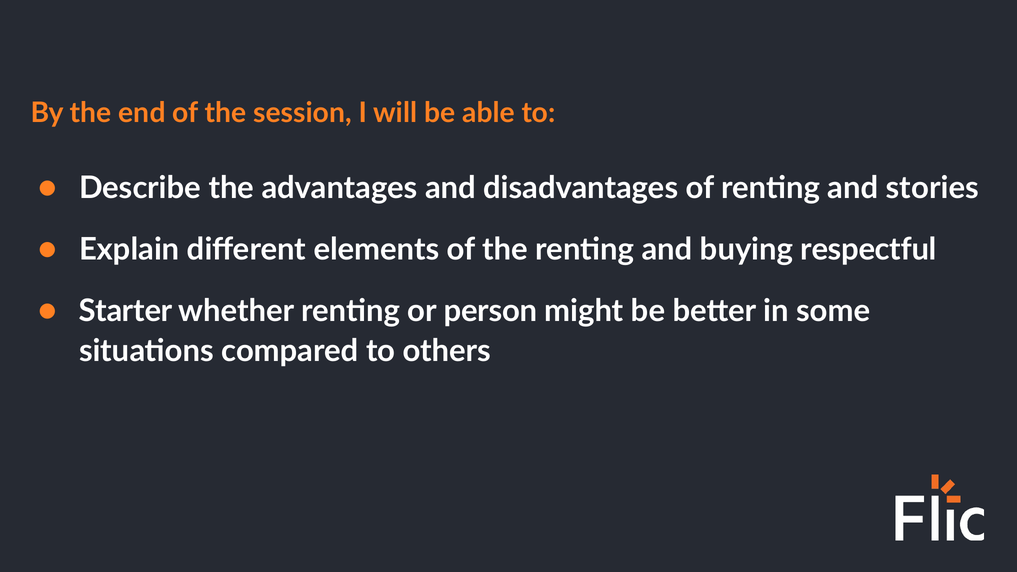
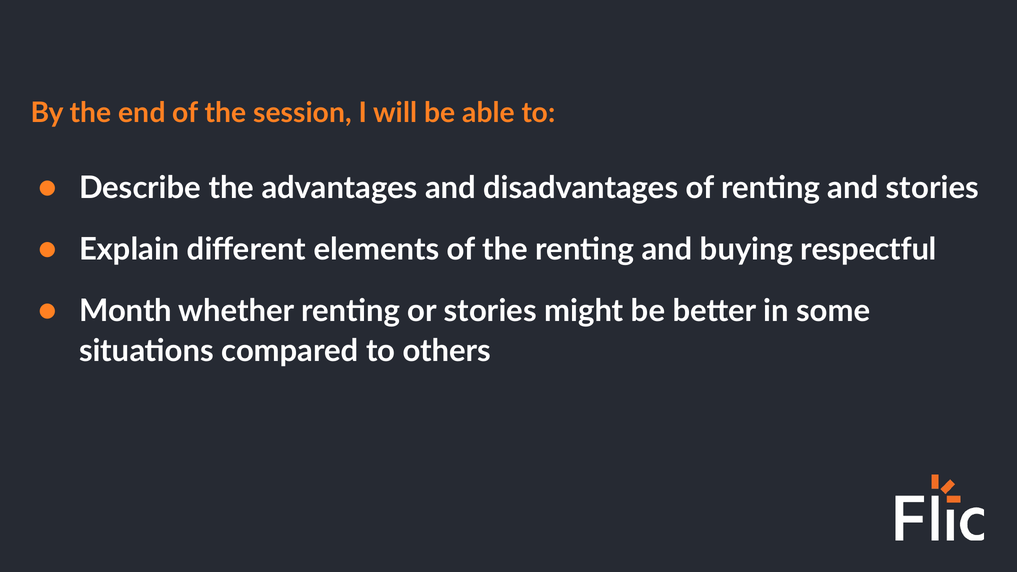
Starter: Starter -> Month (125, 311)
or person: person -> stories (490, 311)
